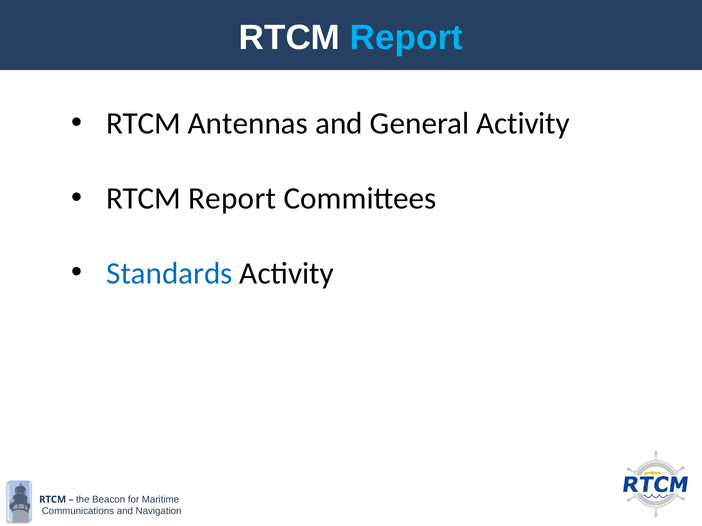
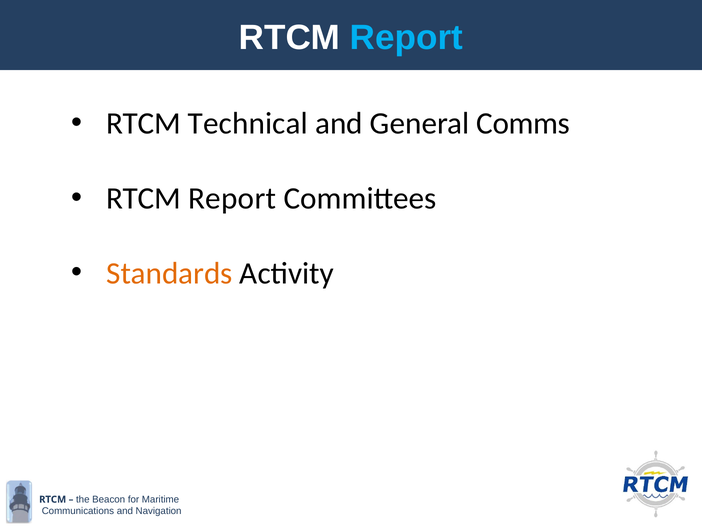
Antennas: Antennas -> Technical (248, 124)
General Activity: Activity -> Comms (523, 124)
Standards colour: blue -> orange (169, 274)
